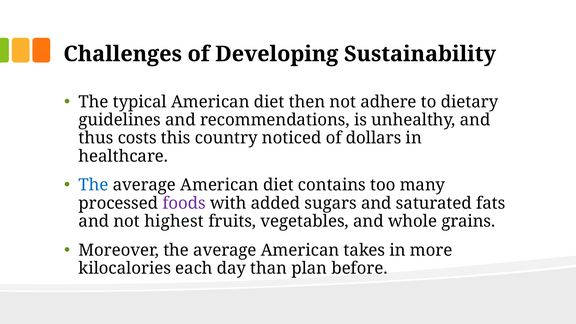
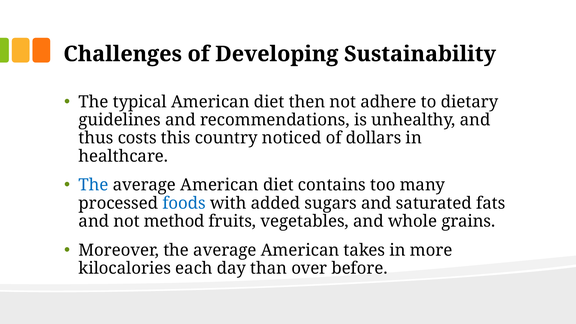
foods colour: purple -> blue (184, 203)
highest: highest -> method (174, 221)
plan: plan -> over (309, 268)
